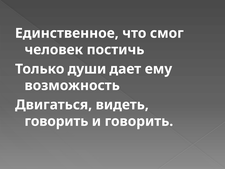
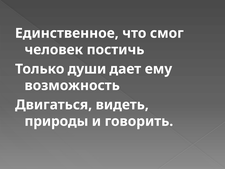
говорить: говорить -> природы (56, 121)
